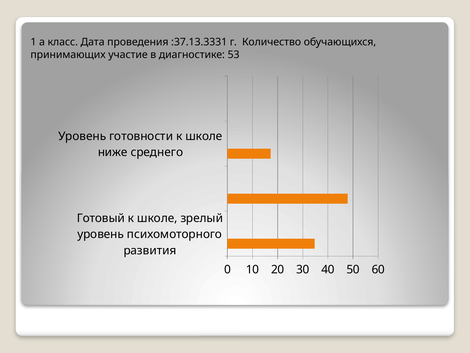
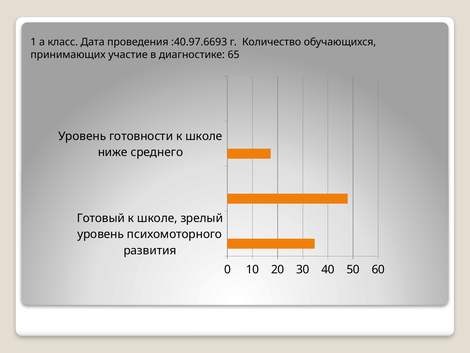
:37.13.3331: :37.13.3331 -> :40.97.6693 (199, 42)
53: 53 -> 65 (234, 55)
